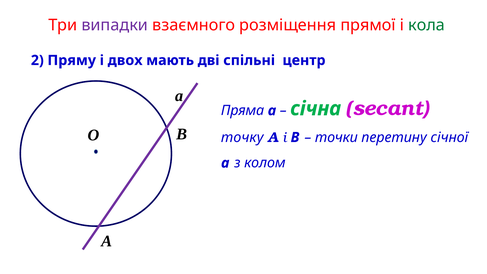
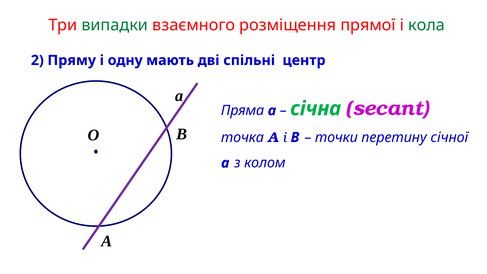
випадки colour: purple -> green (115, 25)
двох: двох -> одну (125, 60)
точку: точку -> точка (242, 137)
